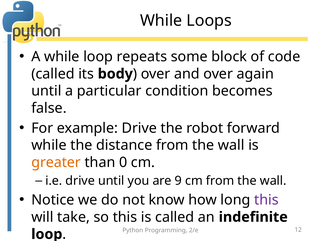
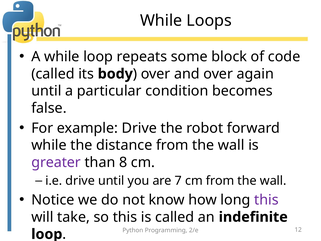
greater colour: orange -> purple (56, 162)
0: 0 -> 8 (123, 162)
9: 9 -> 7 (178, 181)
